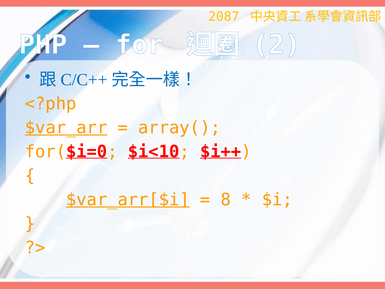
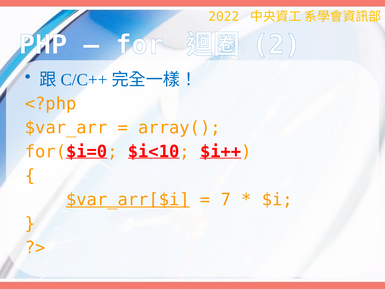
2087: 2087 -> 2022 (224, 16)
$var_arr underline: present -> none (66, 128)
8: 8 -> 7 (226, 199)
